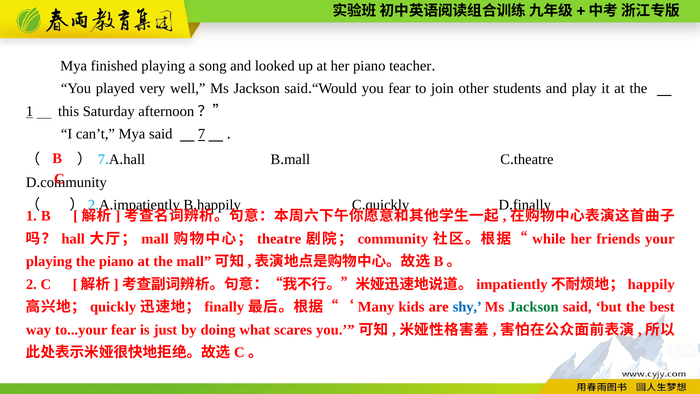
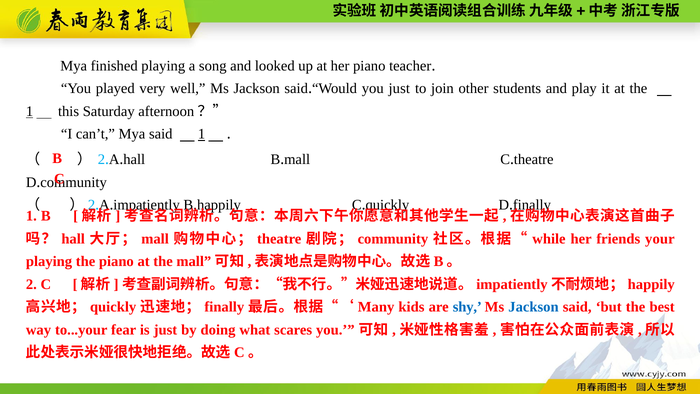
you fear: fear -> just (399, 88)
said 7: 7 -> 1 (202, 134)
7: 7 -> 2 (101, 159)
Jackson colour: green -> blue (533, 307)
